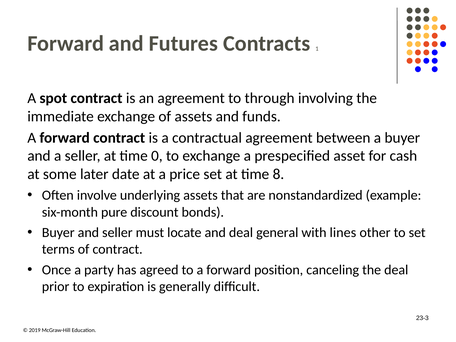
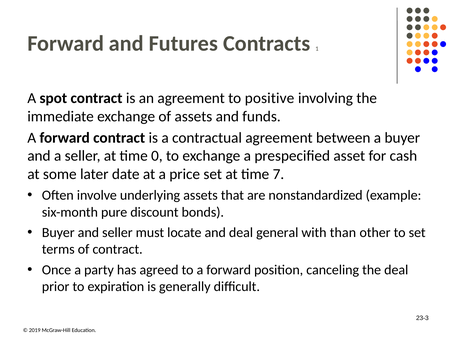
through: through -> positive (270, 98)
8: 8 -> 7 (278, 174)
lines: lines -> than (343, 233)
